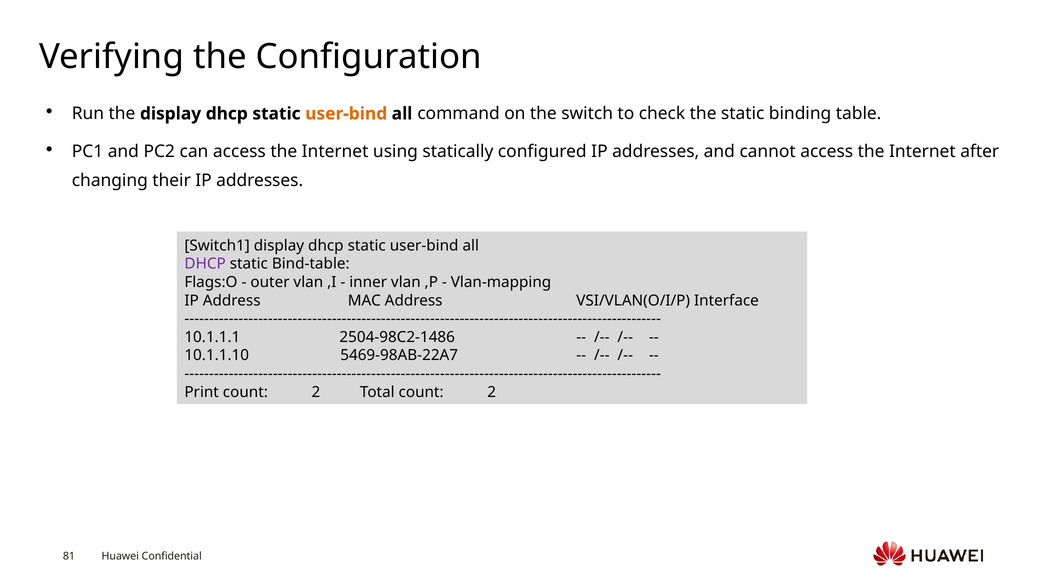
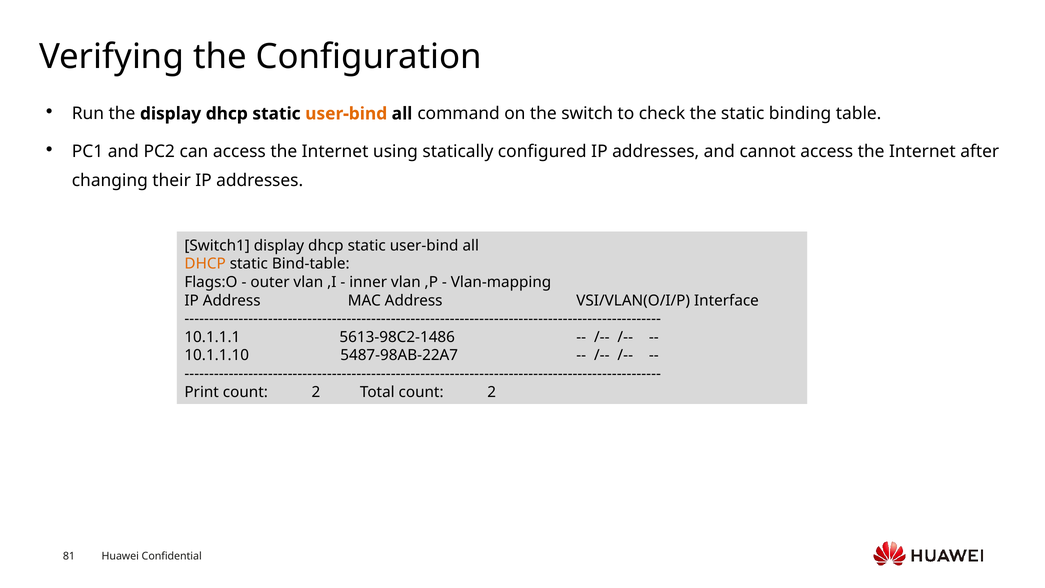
DHCP colour: purple -> orange (205, 264)
2504-98C2-1486: 2504-98C2-1486 -> 5613-98C2-1486 (397, 337)
5469-98AB-22A7: 5469-98AB-22A7 -> 5487-98AB-22A7 (399, 355)
